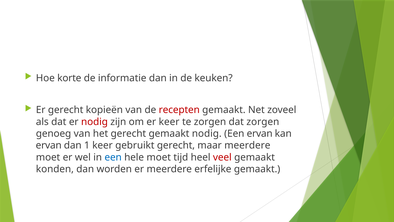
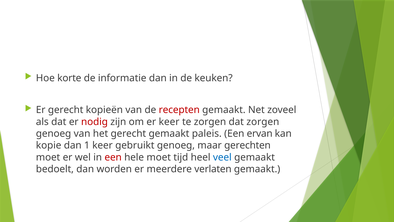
gemaakt nodig: nodig -> paleis (207, 133)
ervan: ervan -> kopie (49, 145)
gebruikt gerecht: gerecht -> genoeg (176, 145)
maar meerdere: meerdere -> gerechten (247, 145)
een colour: blue -> red (113, 157)
veel colour: red -> blue (222, 157)
konden: konden -> bedoelt (55, 169)
erfelijke: erfelijke -> verlaten (213, 169)
